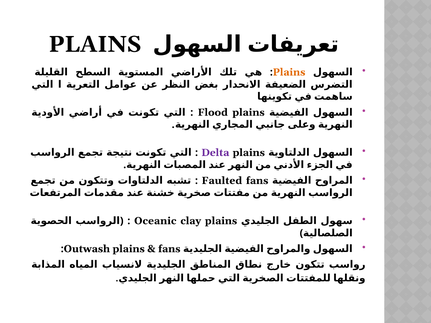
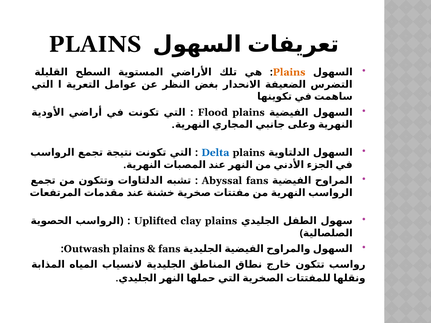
Delta colour: purple -> blue (215, 153)
Faulted: Faulted -> Abyssal (222, 181)
Oceanic: Oceanic -> Uplifted (155, 221)
